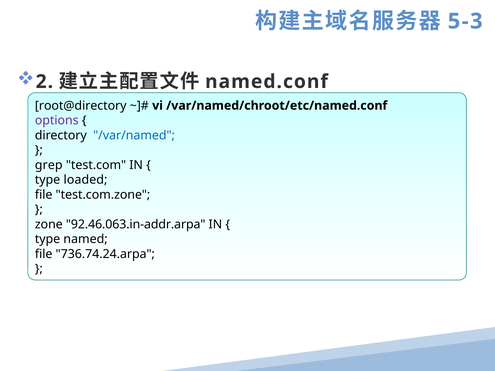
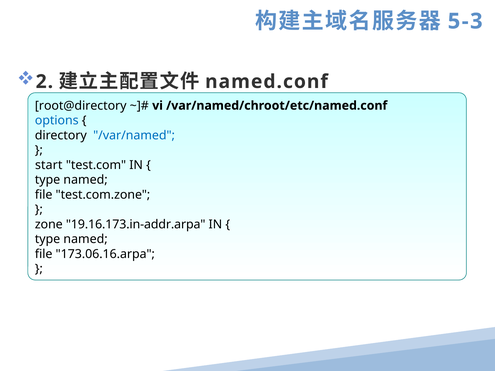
options colour: purple -> blue (57, 121)
grep: grep -> start (49, 165)
loaded: loaded -> named (86, 180)
92.46.063.in-addr.arpa: 92.46.063.in-addr.arpa -> 19.16.173.in-addr.arpa (136, 224)
736.74.24.arpa: 736.74.24.arpa -> 173.06.16.arpa (105, 254)
